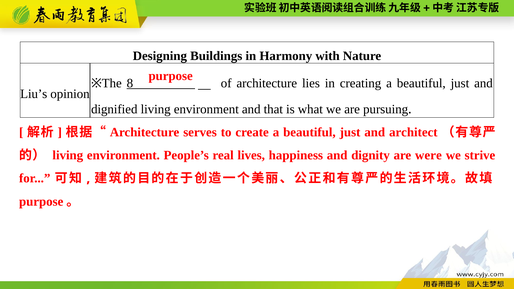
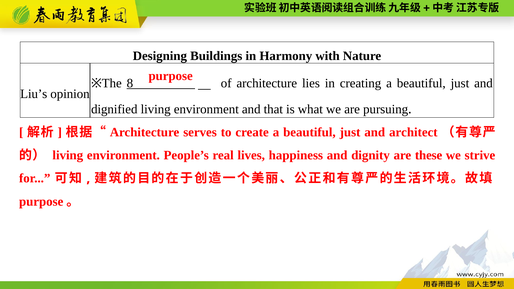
were: were -> these (429, 155)
